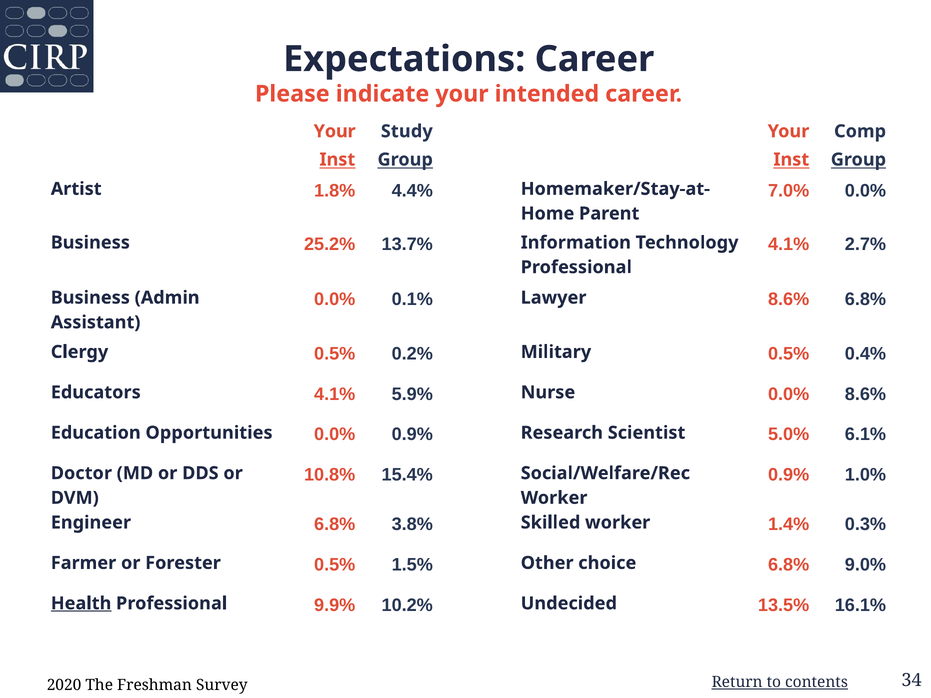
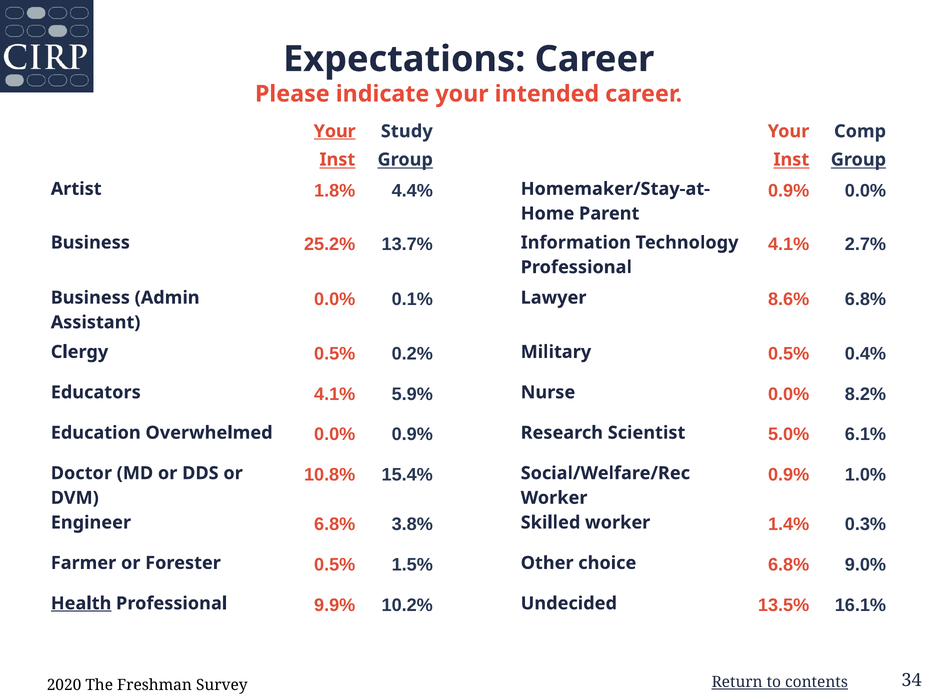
Your underline: none -> present (335, 131)
7.0%: 7.0% -> 0.9% (789, 191)
0.0% 8.6%: 8.6% -> 8.2% (865, 394)
Opportunities: Opportunities -> Overwhelmed (209, 433)
